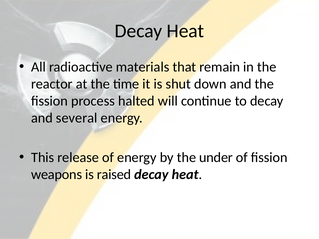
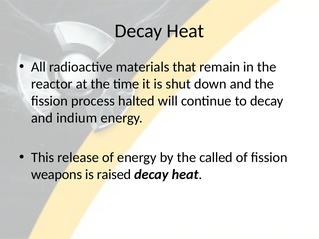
several: several -> indium (77, 118)
under: under -> called (216, 158)
